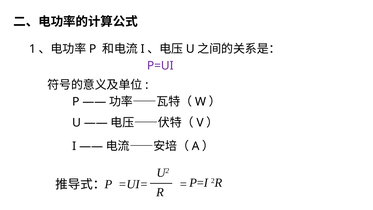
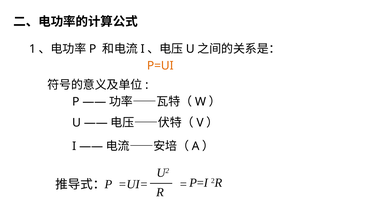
P=UI colour: purple -> orange (160, 66)
